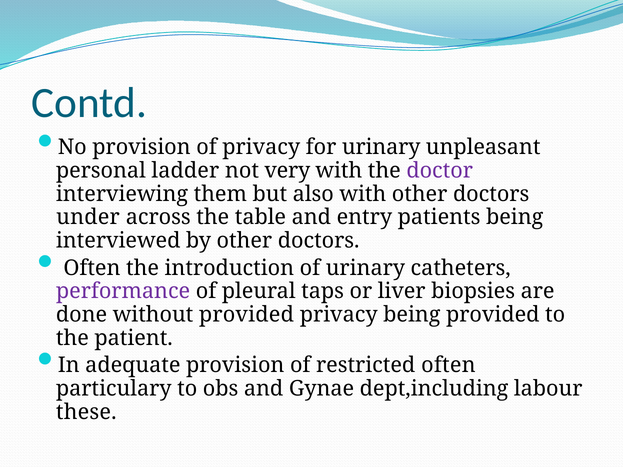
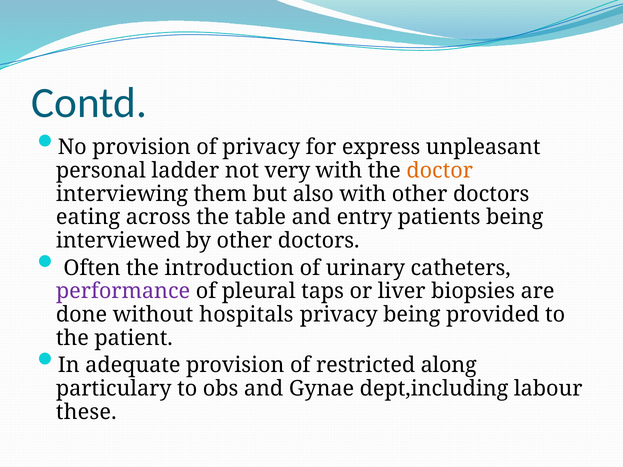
for urinary: urinary -> express (381, 147)
doctor colour: purple -> orange (440, 171)
under: under -> eating (88, 217)
without provided: provided -> hospitals (246, 315)
restricted often: often -> along (449, 366)
